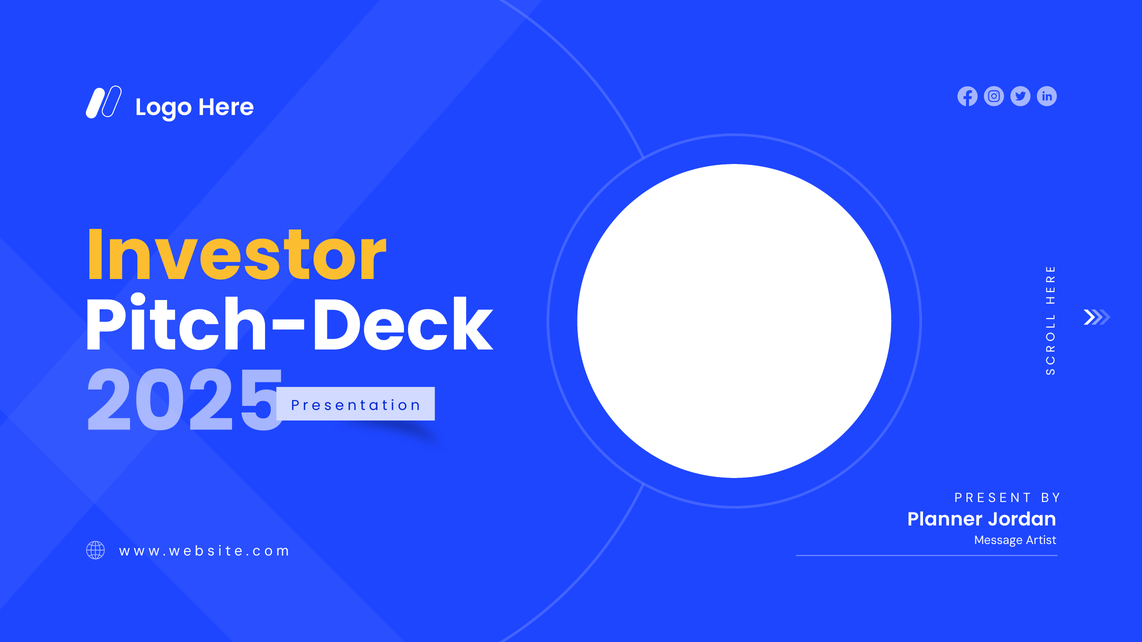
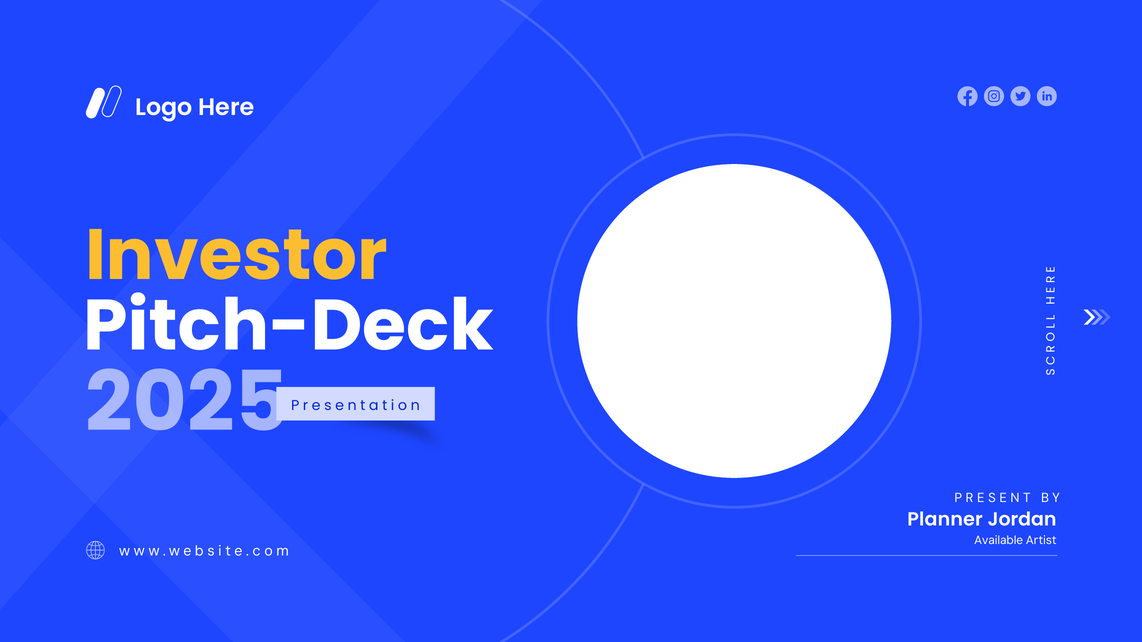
Message: Message -> Available (999, 541)
